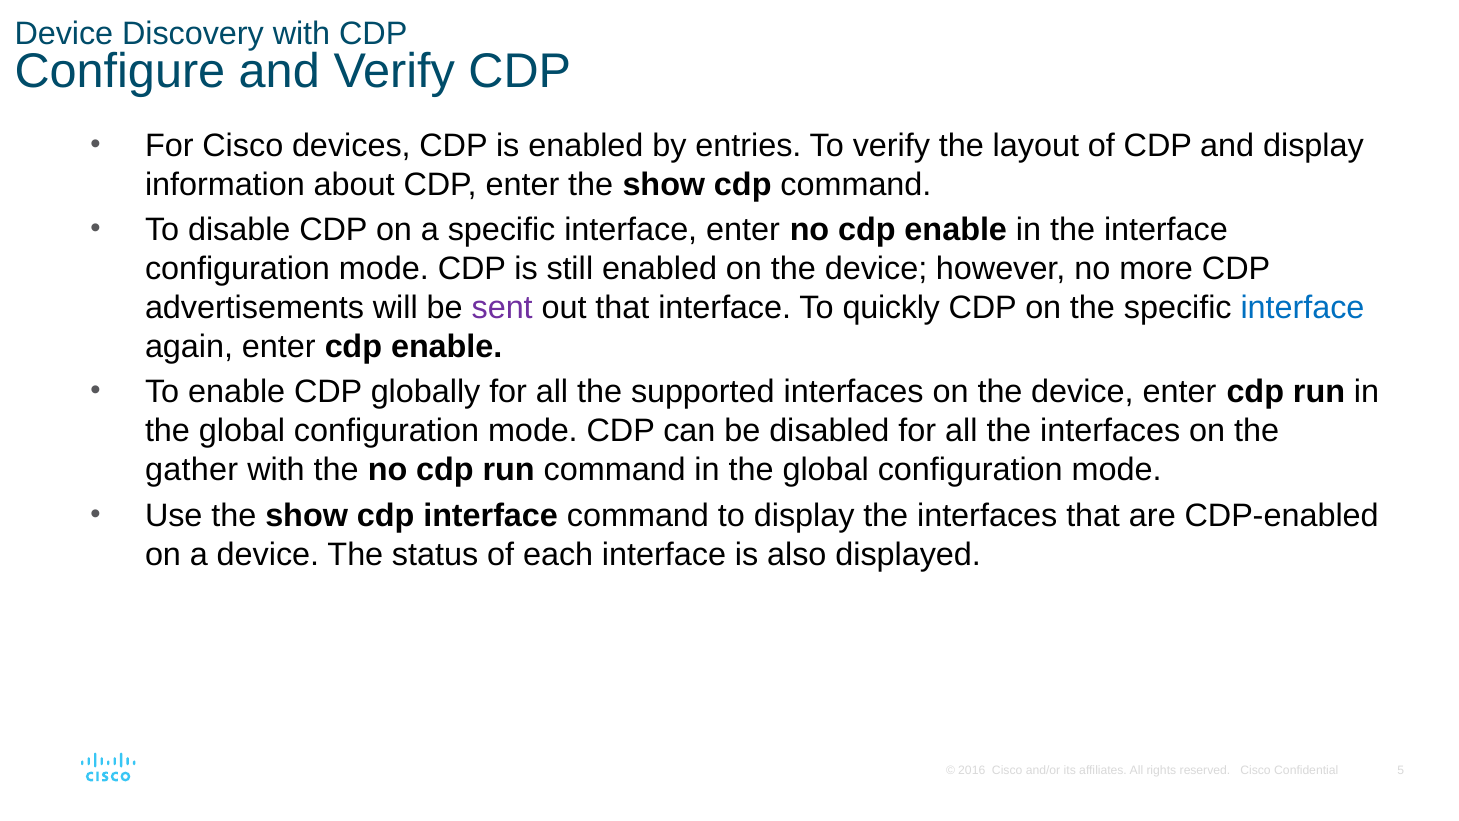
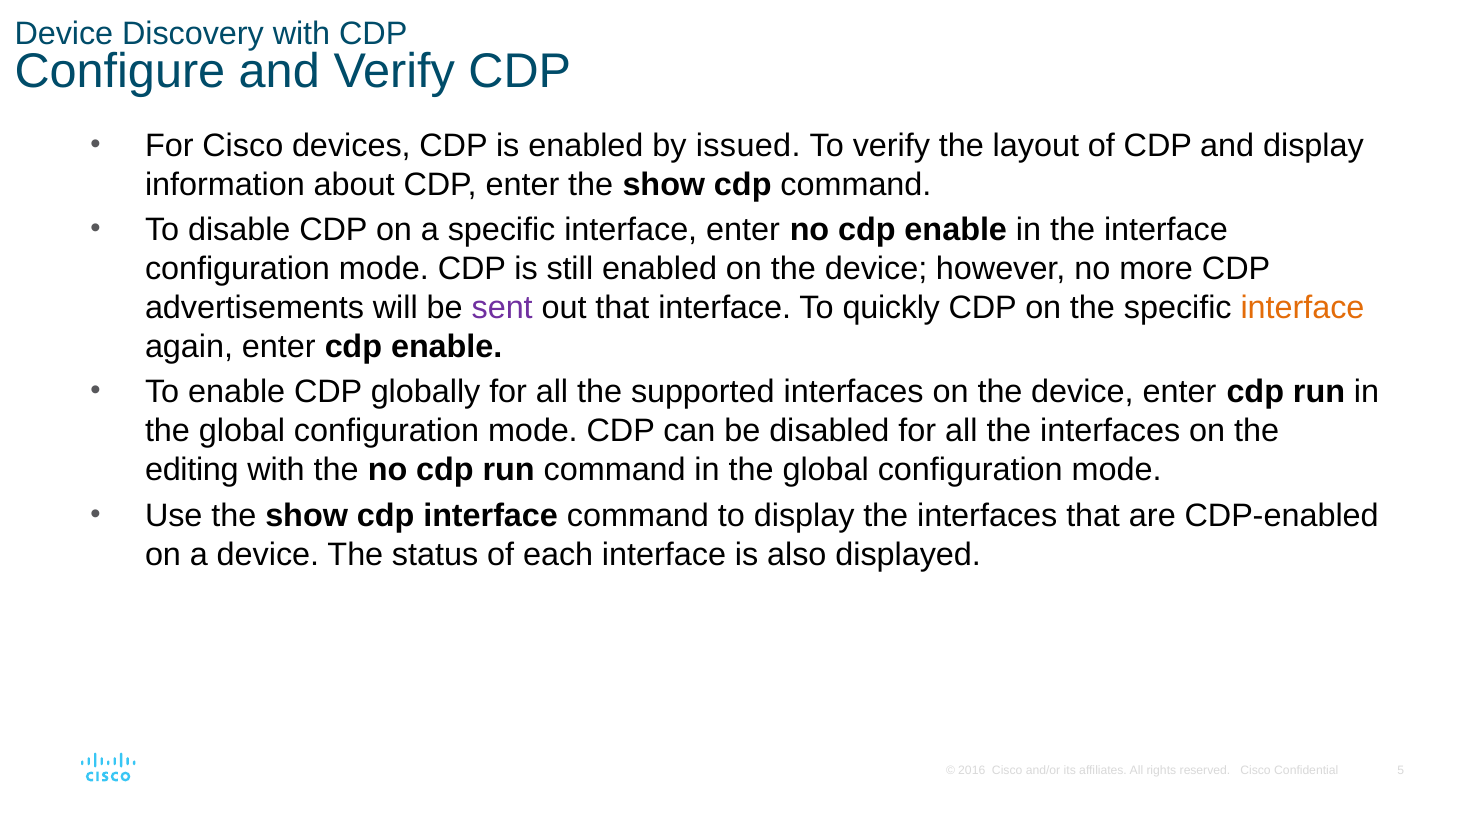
entries: entries -> issued (748, 146)
interface colour: blue -> orange (1303, 308)
gather: gather -> editing (192, 470)
